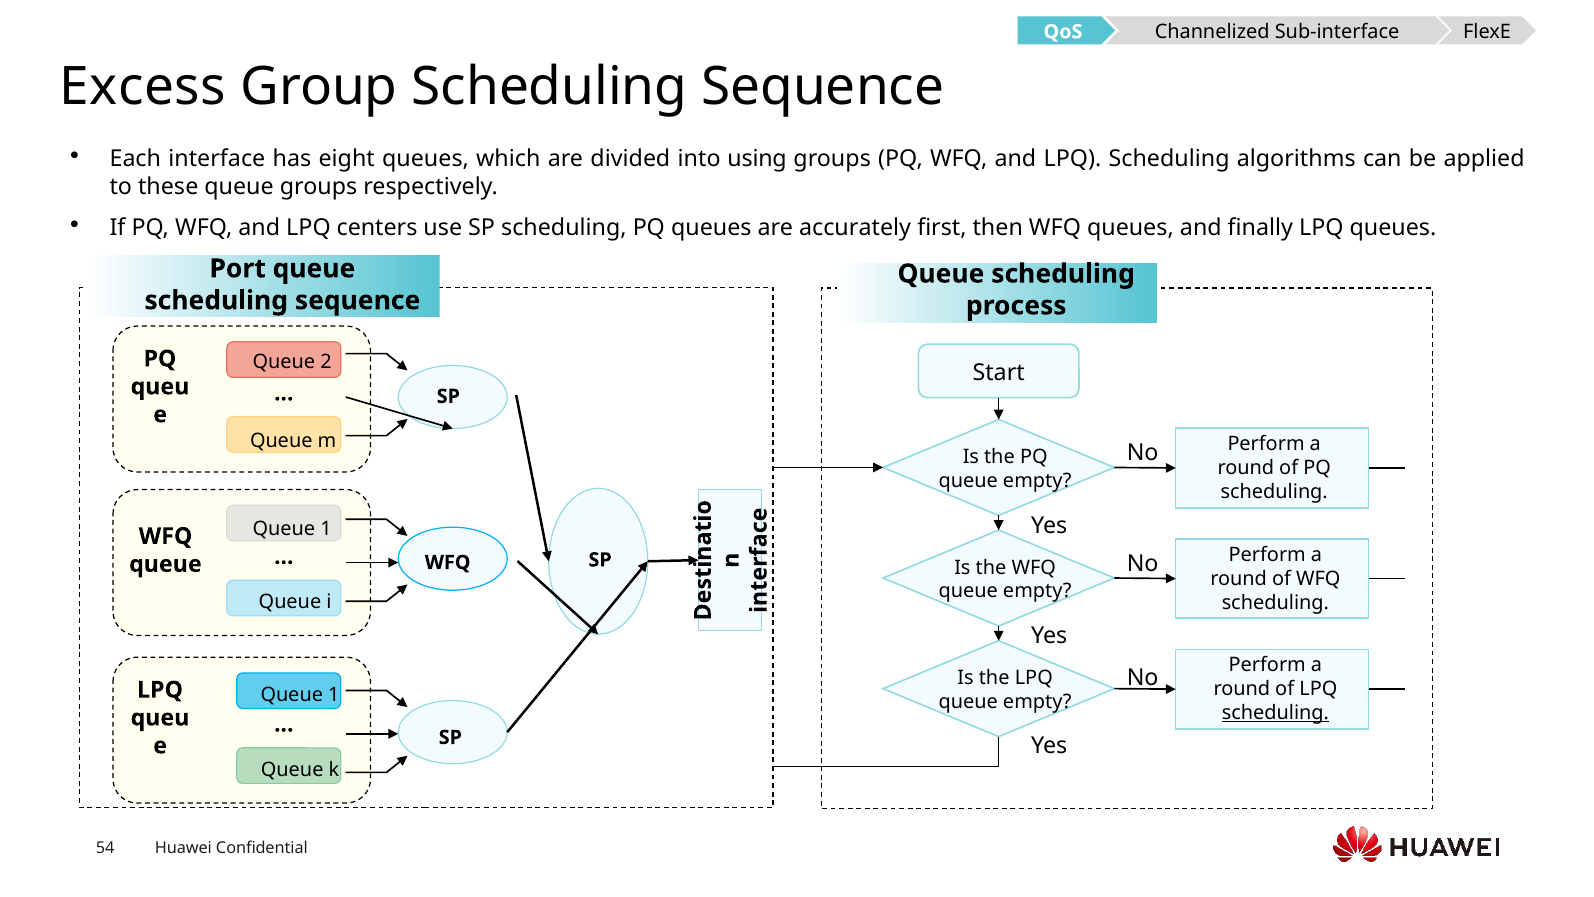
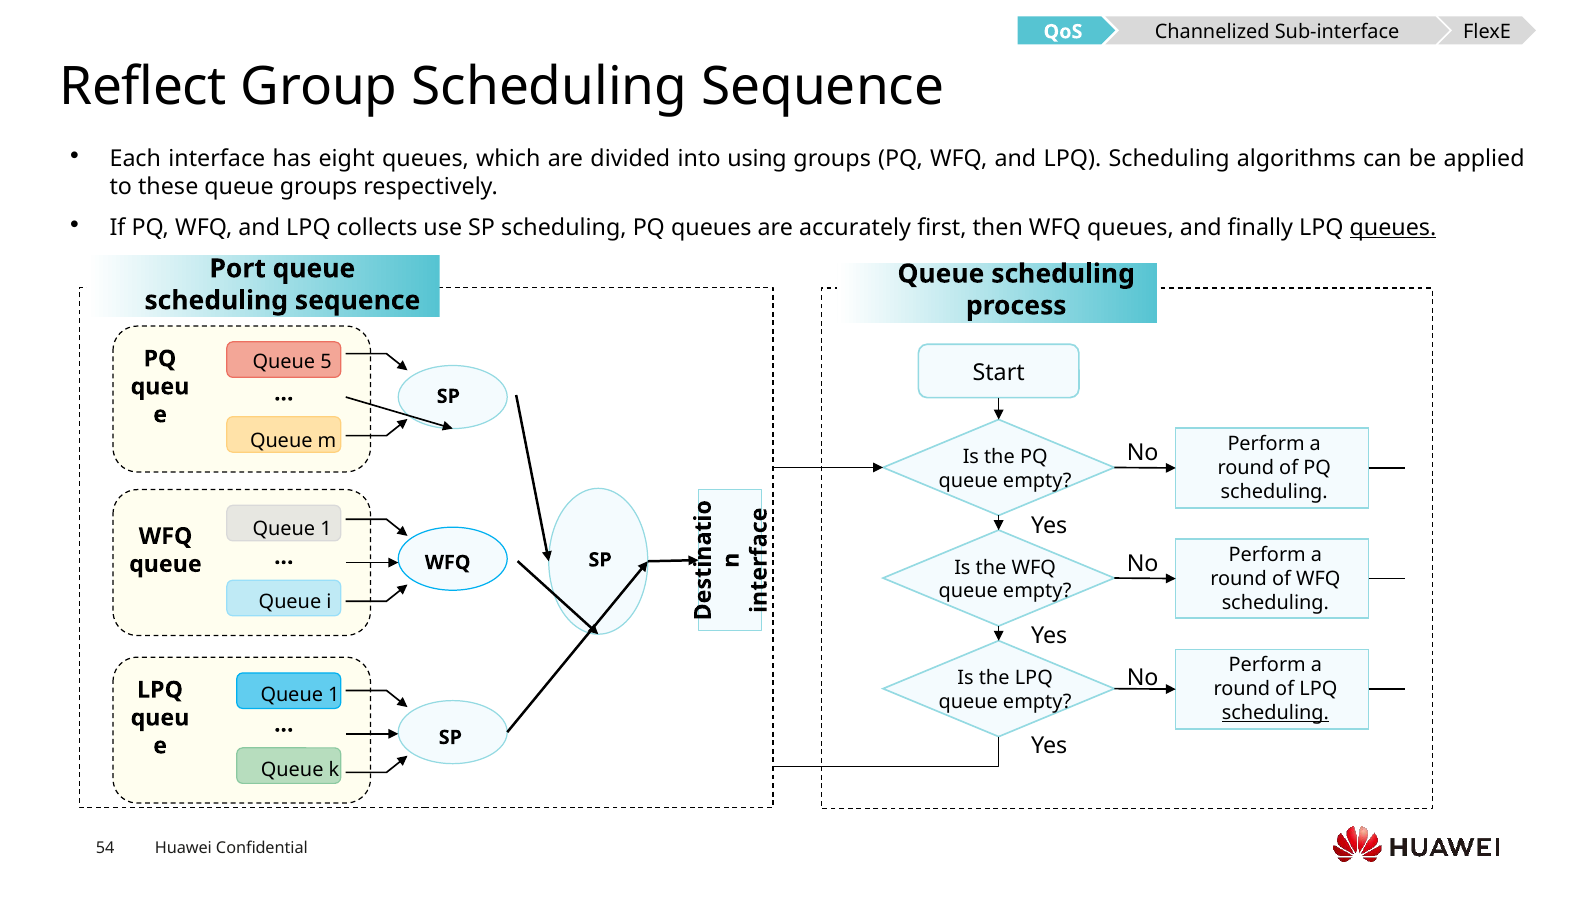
Excess: Excess -> Reflect (143, 87)
centers: centers -> collects (377, 227)
queues underline: none -> present (1393, 227)
2: 2 -> 5 (326, 361)
